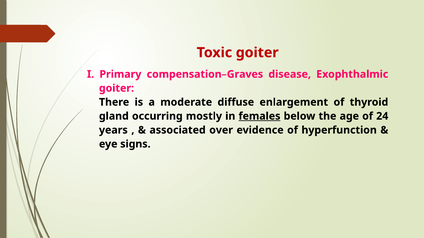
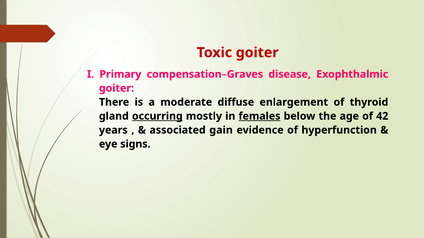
occurring underline: none -> present (157, 116)
24: 24 -> 42 (382, 116)
over: over -> gain (221, 130)
